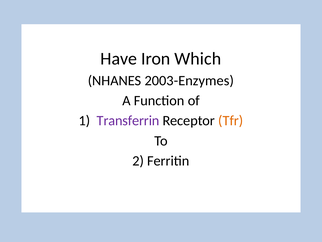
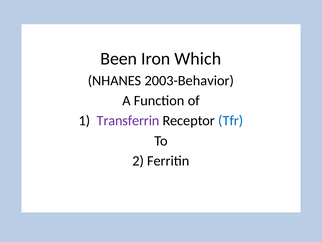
Have: Have -> Been (119, 58)
2003-Enzymes: 2003-Enzymes -> 2003-Behavior (189, 80)
Tfr colour: orange -> blue (231, 121)
